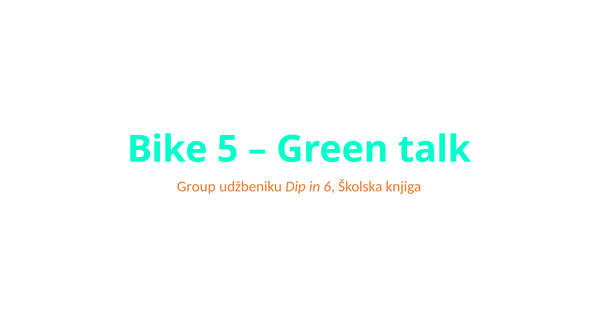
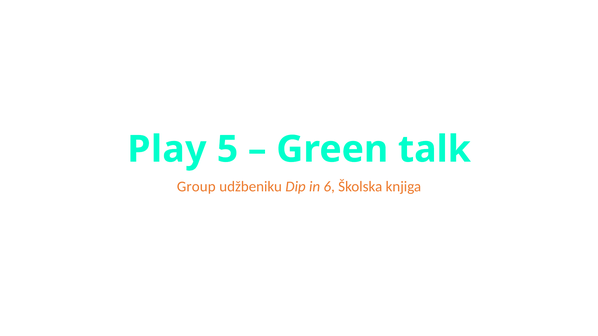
Bike: Bike -> Play (167, 149)
